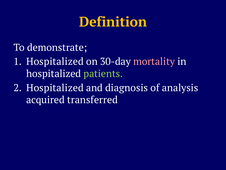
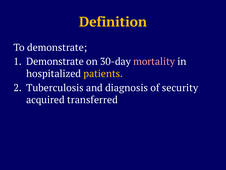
Hospitalized: Hospitalized -> Demonstrate (55, 61)
patients colour: light green -> yellow (103, 74)
Hospitalized: Hospitalized -> Tuberculosis (55, 88)
analysis: analysis -> security (180, 88)
